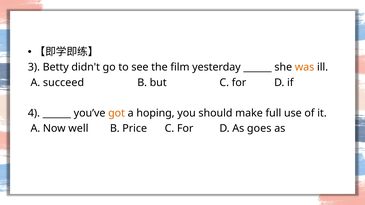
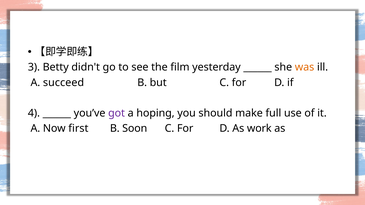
got colour: orange -> purple (117, 113)
well: well -> first (78, 129)
Price: Price -> Soon (135, 129)
goes: goes -> work (259, 129)
